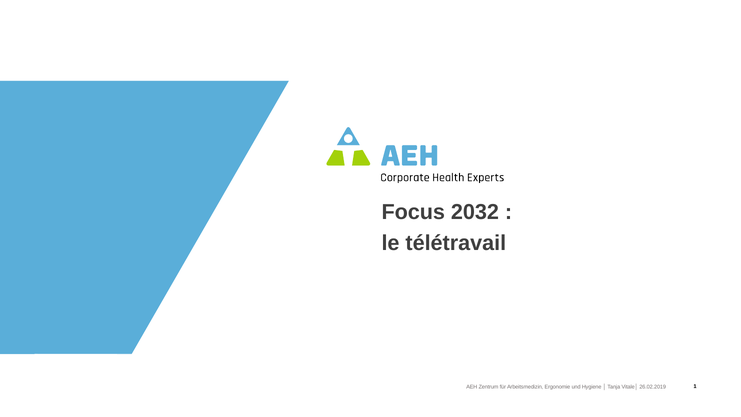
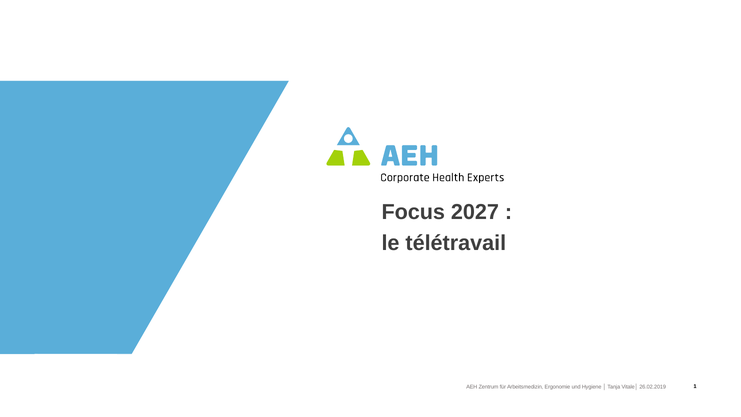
2032: 2032 -> 2027 (475, 212)
